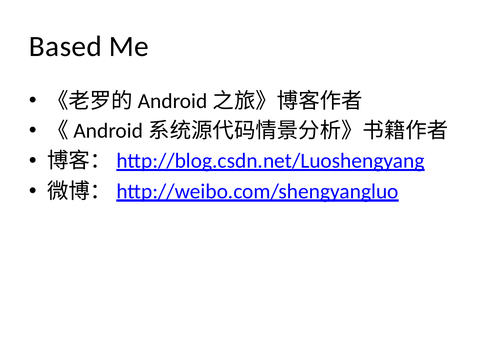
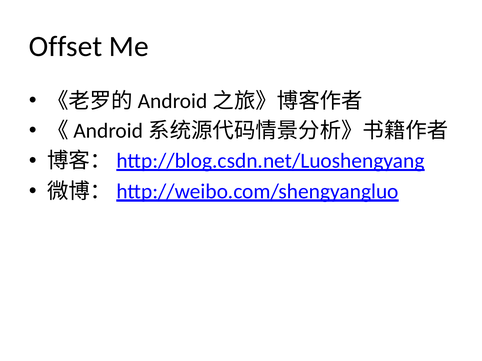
Based: Based -> Offset (66, 47)
